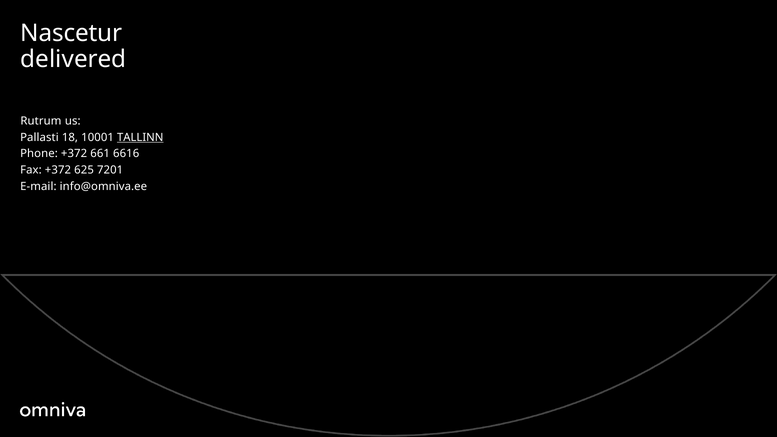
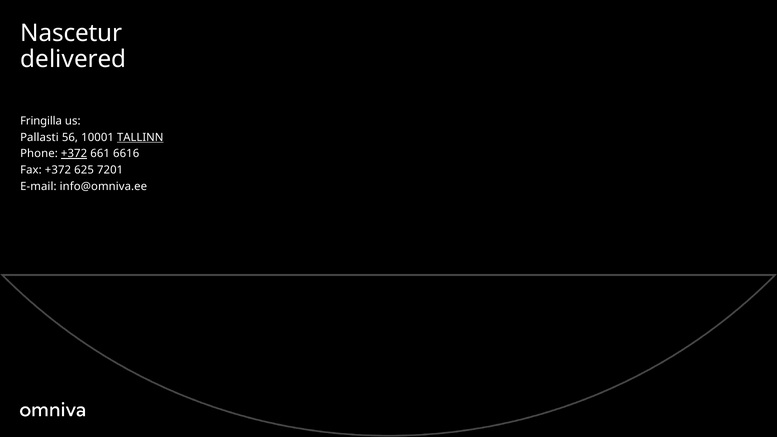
Rutrum: Rutrum -> Fringilla (41, 121)
18: 18 -> 56 (70, 137)
+372 underline: none -> present (74, 154)
